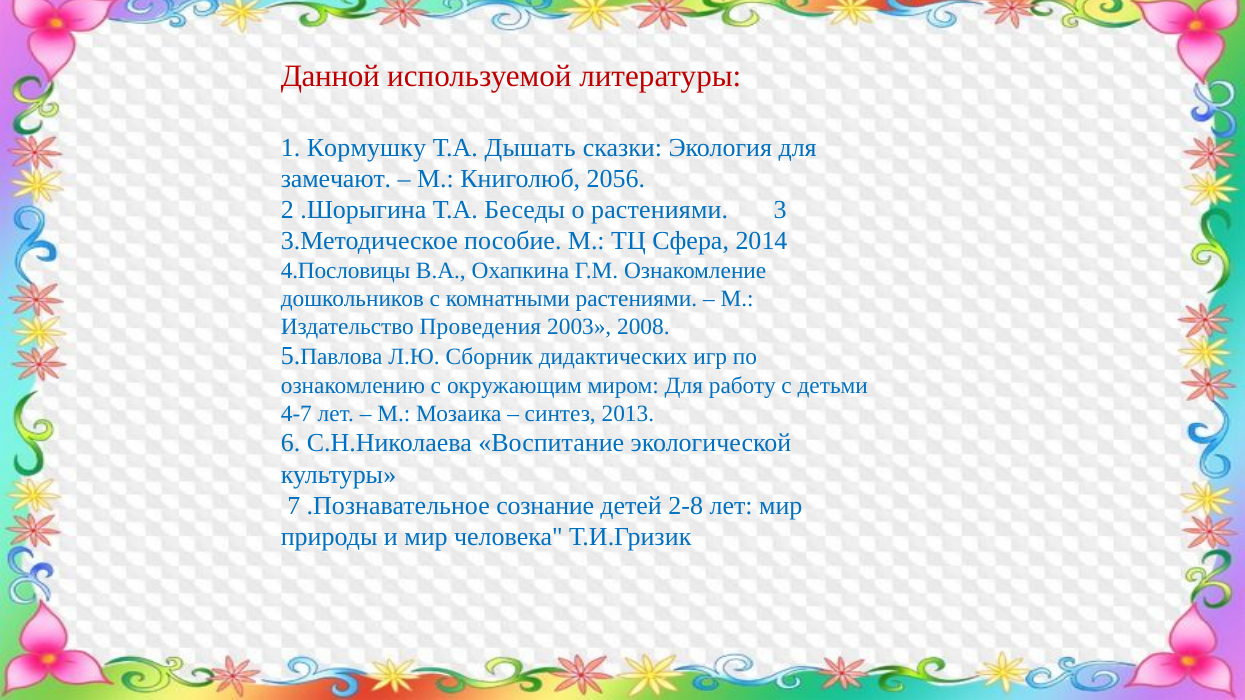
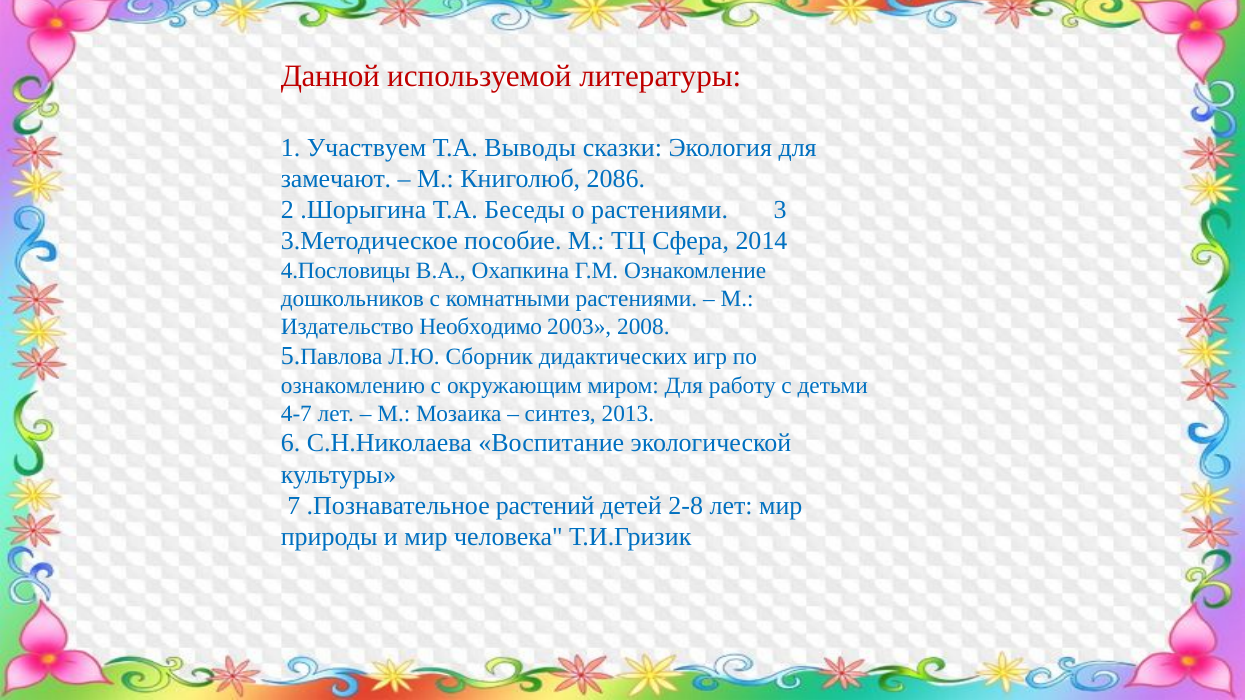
Кормушку: Кормушку -> Участвуем (366, 148)
Дышать: Дышать -> Выводы (530, 148)
2056: 2056 -> 2086 (616, 179)
Проведения: Проведения -> Необходимо (481, 327)
сознание: сознание -> растений (545, 506)
